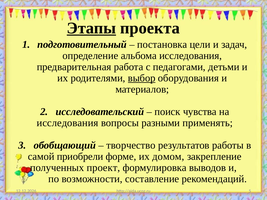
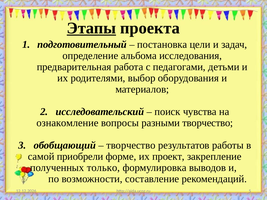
выбор underline: present -> none (142, 78)
исследования: исследования -> ознакомление (68, 123)
разными применять: применять -> творчество (208, 123)
домом: домом -> проект (168, 157)
проект: проект -> только (103, 168)
